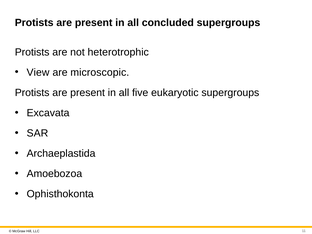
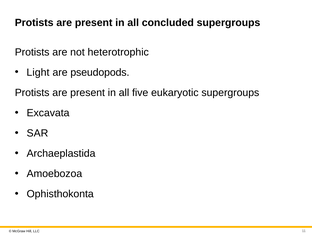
View: View -> Light (38, 72)
microscopic: microscopic -> pseudopods (100, 72)
